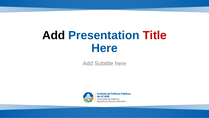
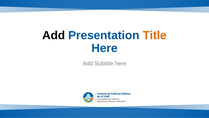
Title colour: red -> orange (155, 35)
